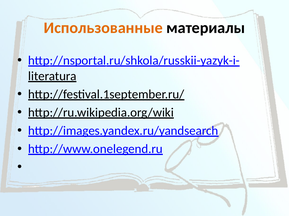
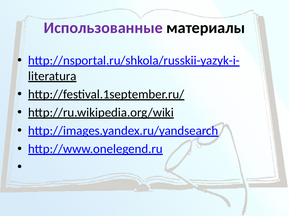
Использованные colour: orange -> purple (103, 28)
